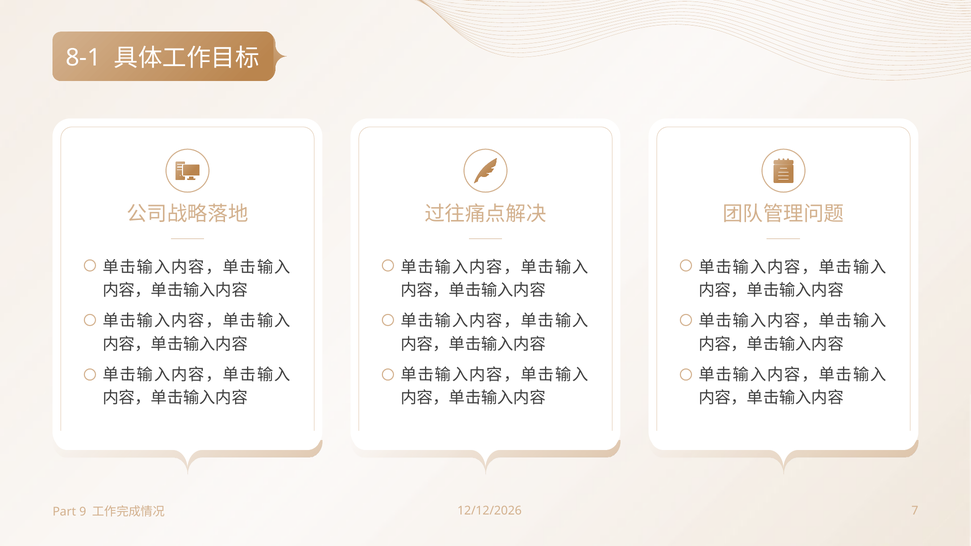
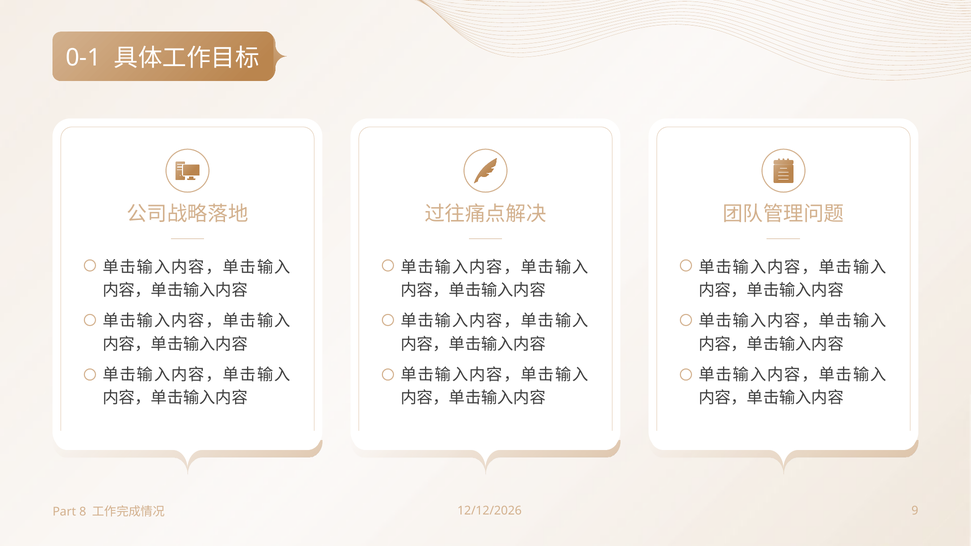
8-1: 8-1 -> 0-1 (83, 58)
7: 7 -> 9 (915, 511)
9: 9 -> 8 (83, 512)
